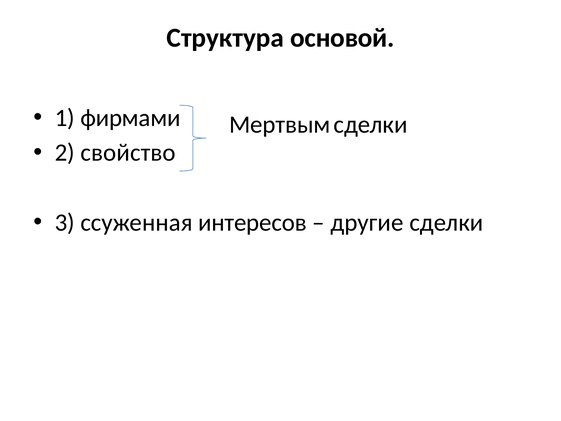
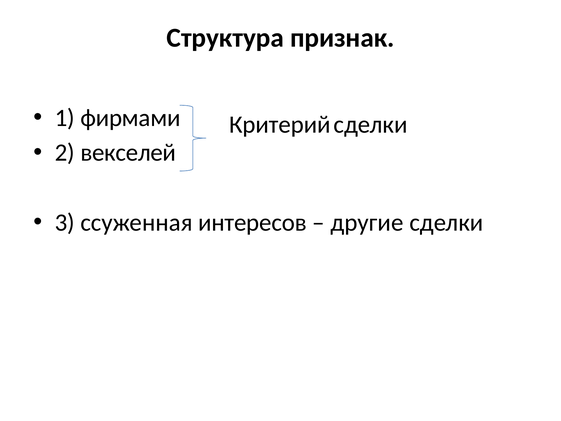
основой: основой -> признак (342, 38)
Мертвым: Мертвым -> Критерий (280, 125)
свойство: свойство -> векселей (128, 153)
